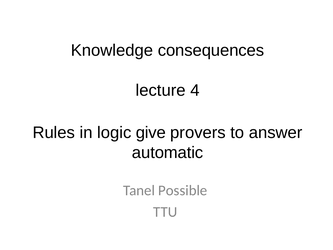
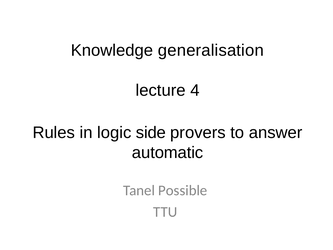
consequences: consequences -> generalisation (211, 50)
give: give -> side (151, 132)
